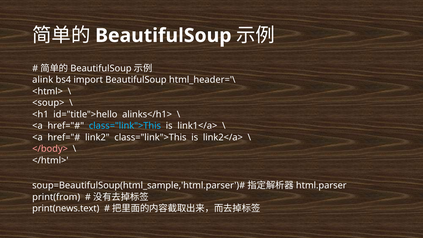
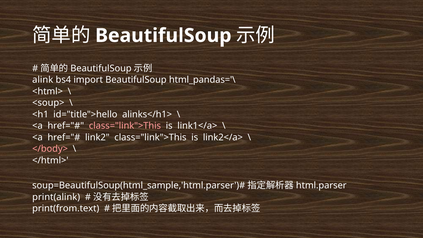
html_header='\: html_header='\ -> html_pandas='\ (202, 80)
class="link">This colour: light blue -> pink (125, 126)
print(from: print(from -> print(alink (56, 197)
print(news.text: print(news.text -> print(from.text (66, 208)
